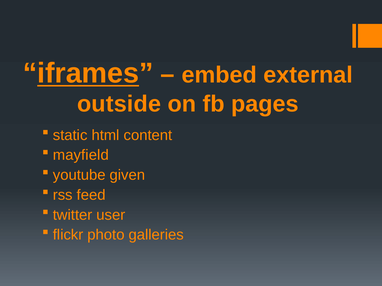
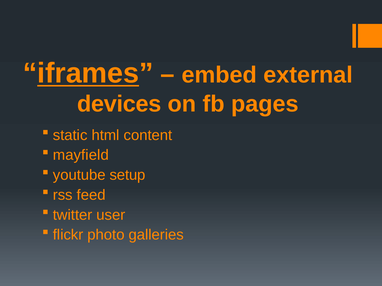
outside: outside -> devices (119, 104)
given: given -> setup (128, 175)
